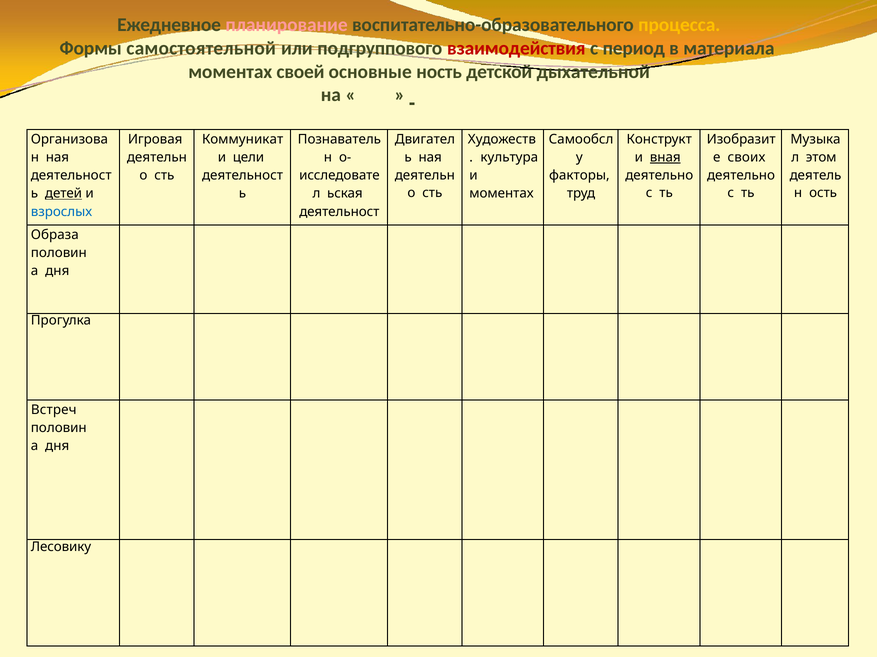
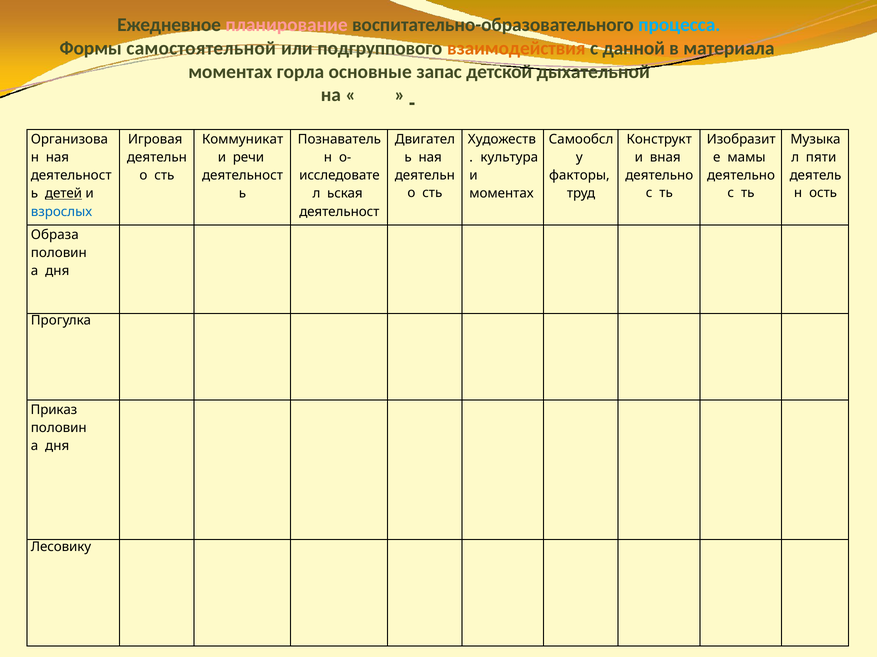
процесса colour: yellow -> light blue (679, 25)
взаимодействия colour: red -> orange (516, 48)
период: период -> данной (634, 48)
своей: своей -> горла (300, 72)
ность: ность -> запас (439, 72)
цели: цели -> речи (248, 158)
вная underline: present -> none (665, 157)
своих: своих -> мамы (747, 157)
этом: этом -> пяти (821, 157)
Встреч: Встреч -> Приказ (54, 410)
